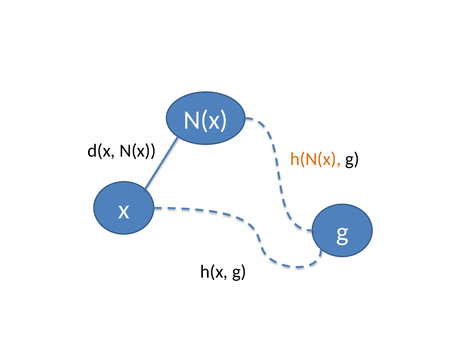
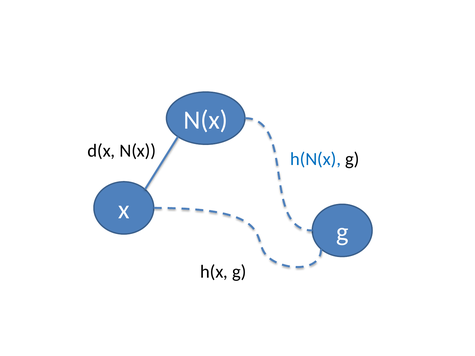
h(N(x colour: orange -> blue (316, 159)
